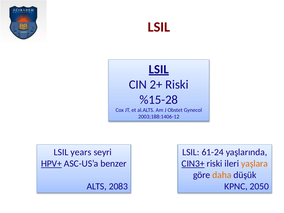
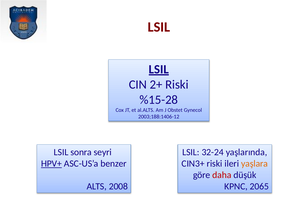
years: years -> sonra (81, 152)
61-24: 61-24 -> 32-24 (213, 152)
CIN3+ underline: present -> none (193, 164)
daha colour: orange -> red (222, 175)
2083: 2083 -> 2008 (118, 186)
2050: 2050 -> 2065 (259, 186)
